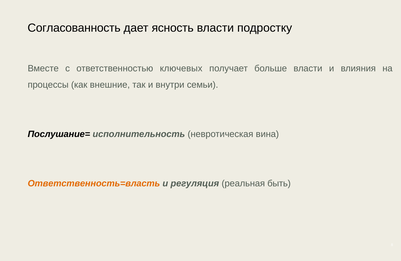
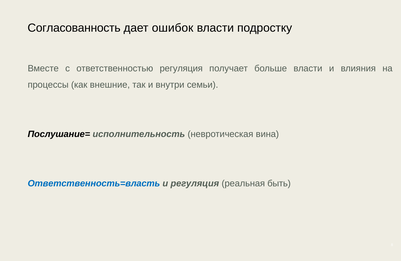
ясность: ясность -> ошибок (173, 28)
ответственностью ключевых: ключевых -> регуляция (181, 68)
Ответственность=власть colour: orange -> blue (94, 183)
